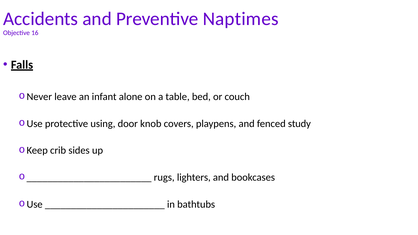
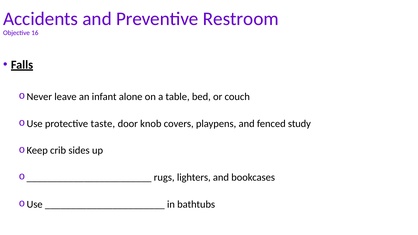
Naptimes: Naptimes -> Restroom (241, 19)
using: using -> taste (103, 124)
